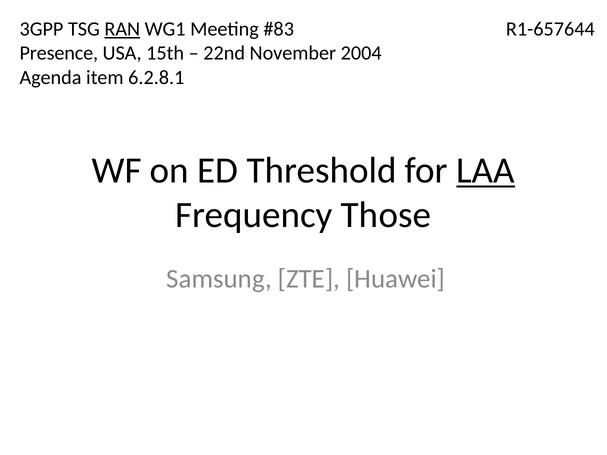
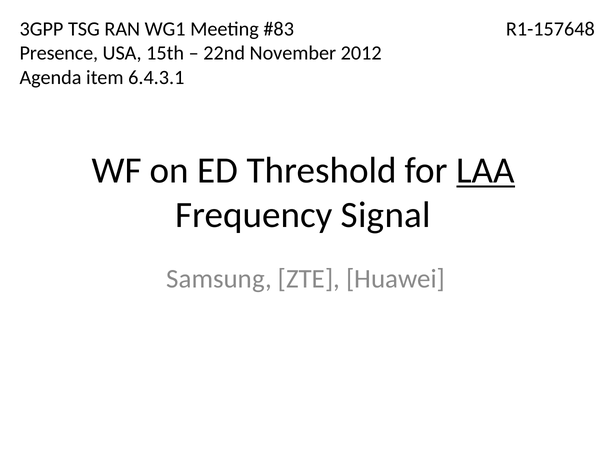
RAN underline: present -> none (122, 29)
R1-657644: R1-657644 -> R1-157648 (550, 29)
2004: 2004 -> 2012 (361, 53)
6.2.8.1: 6.2.8.1 -> 6.4.3.1 (156, 78)
Those: Those -> Signal (386, 215)
